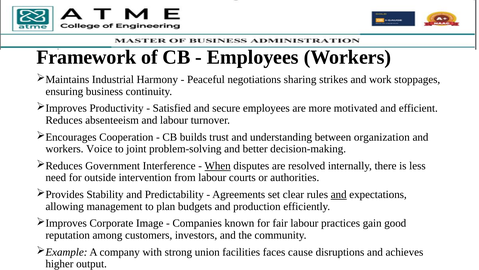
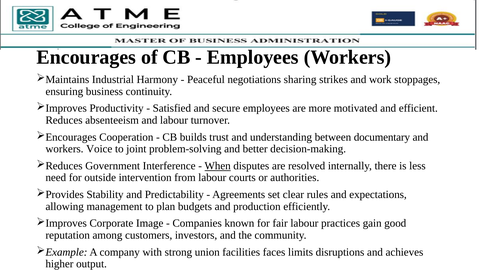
Framework: Framework -> Encourages (86, 57)
organization: organization -> documentary (382, 137)
and underline: present -> none (339, 194)
cause: cause -> limits (301, 252)
